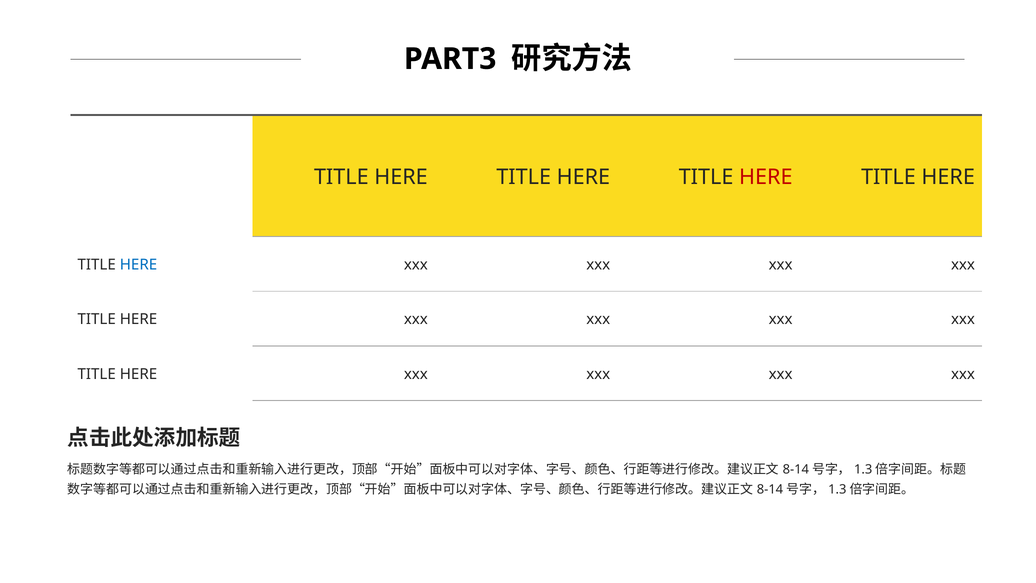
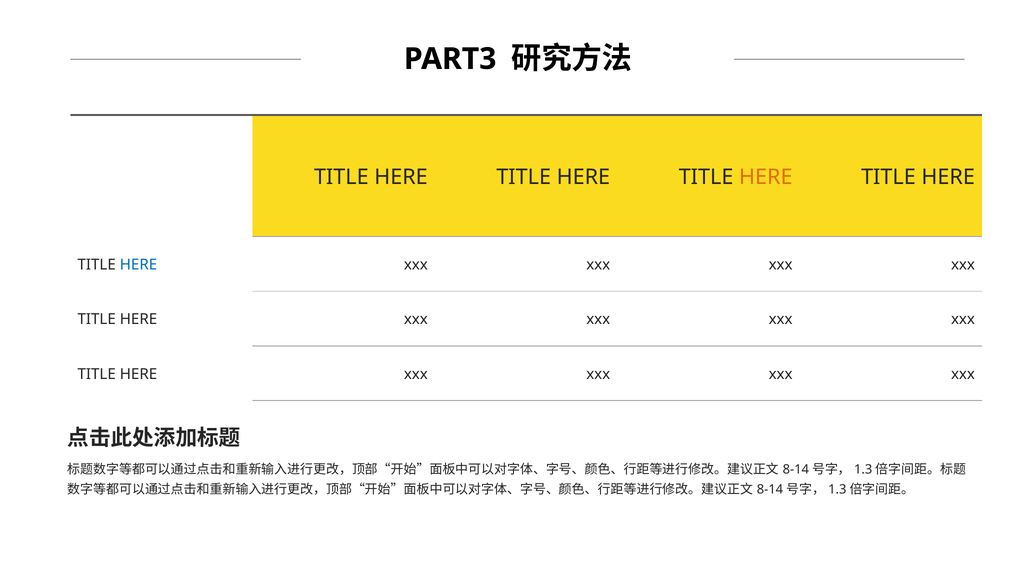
HERE colour: red -> orange (766, 177)
